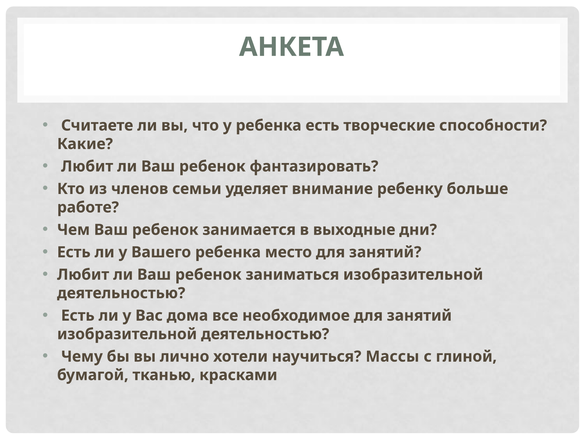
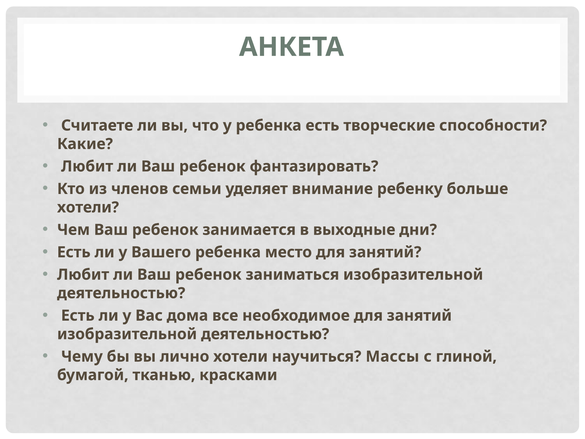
работе: работе -> хотели (88, 207)
